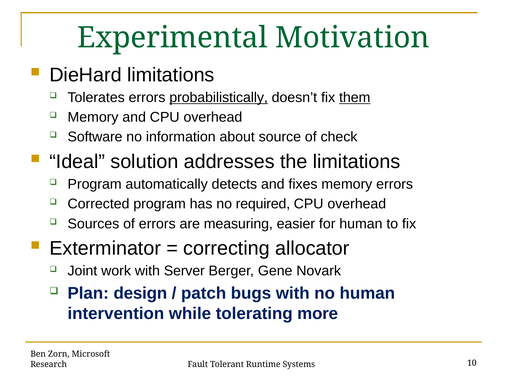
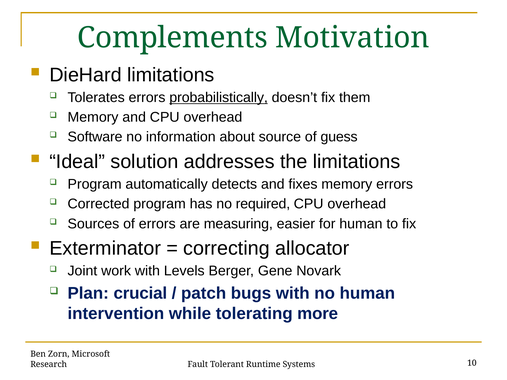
Experimental: Experimental -> Complements (173, 38)
them underline: present -> none (355, 98)
check: check -> guess (339, 137)
Server: Server -> Levels (184, 271)
design: design -> crucial (140, 293)
